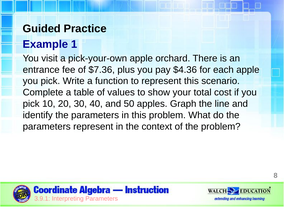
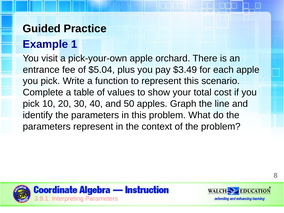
$7.36: $7.36 -> $5.04 (102, 70)
$4.36: $4.36 -> $3.49 (185, 70)
